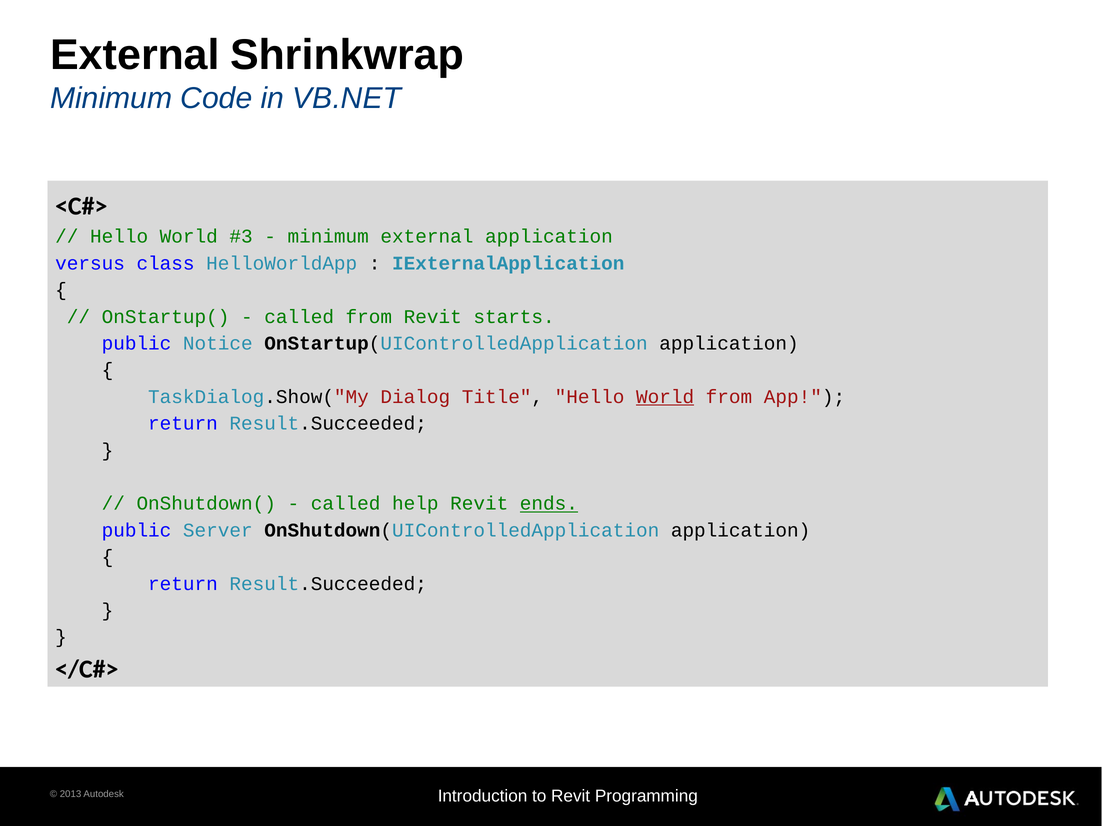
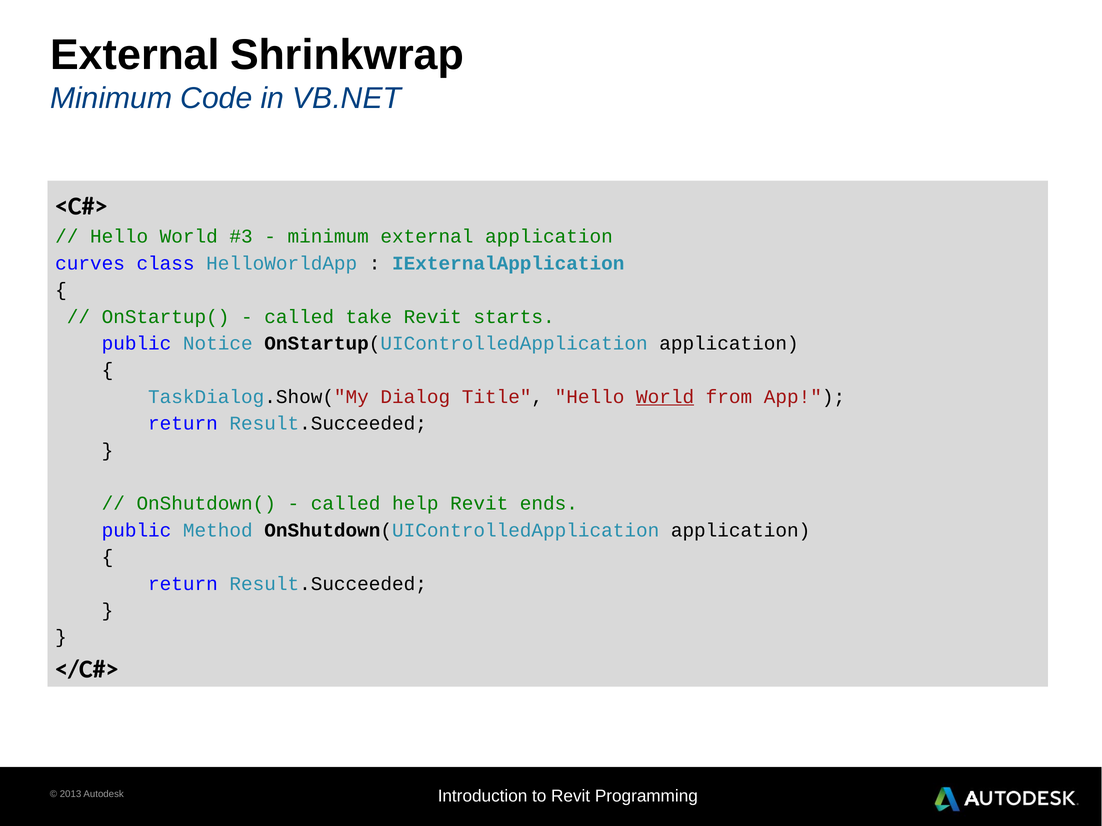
versus: versus -> curves (90, 263)
called from: from -> take (369, 317)
ends underline: present -> none (549, 504)
Server: Server -> Method (218, 530)
